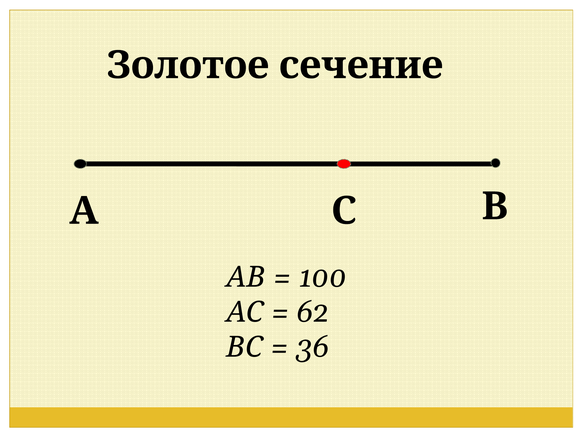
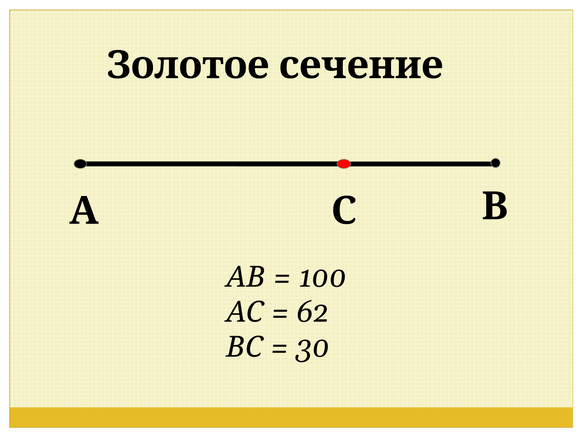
36: 36 -> 30 (313, 347)
